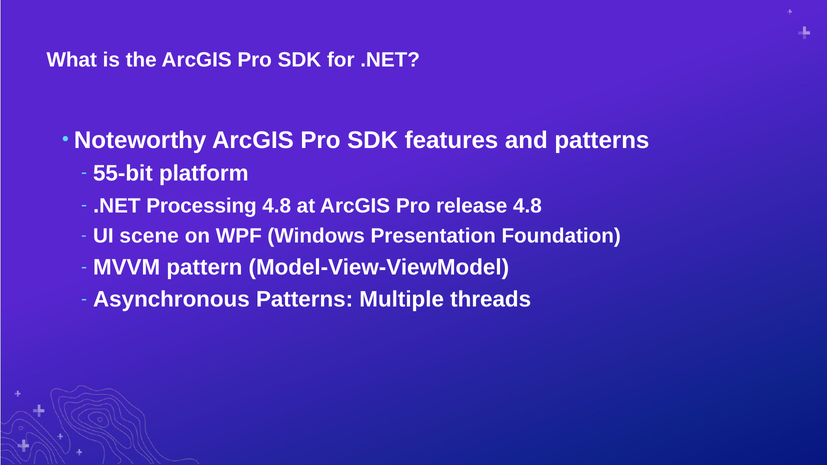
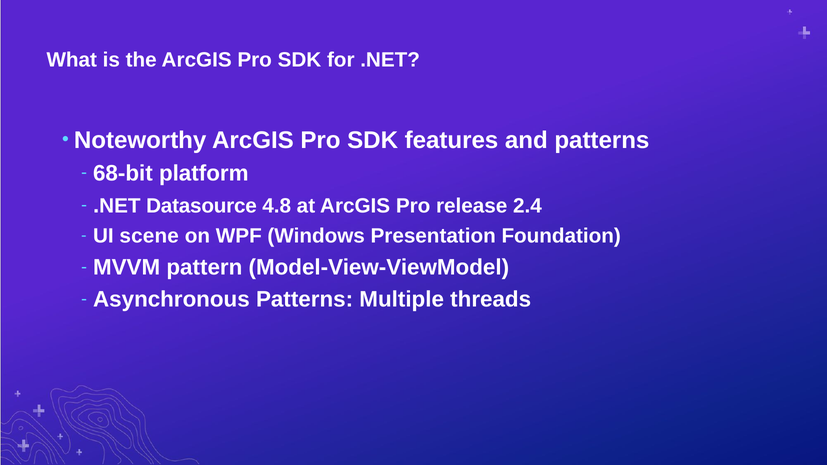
55-bit: 55-bit -> 68-bit (123, 173)
Processing: Processing -> Datasource (201, 206)
release 4.8: 4.8 -> 2.4 (527, 206)
